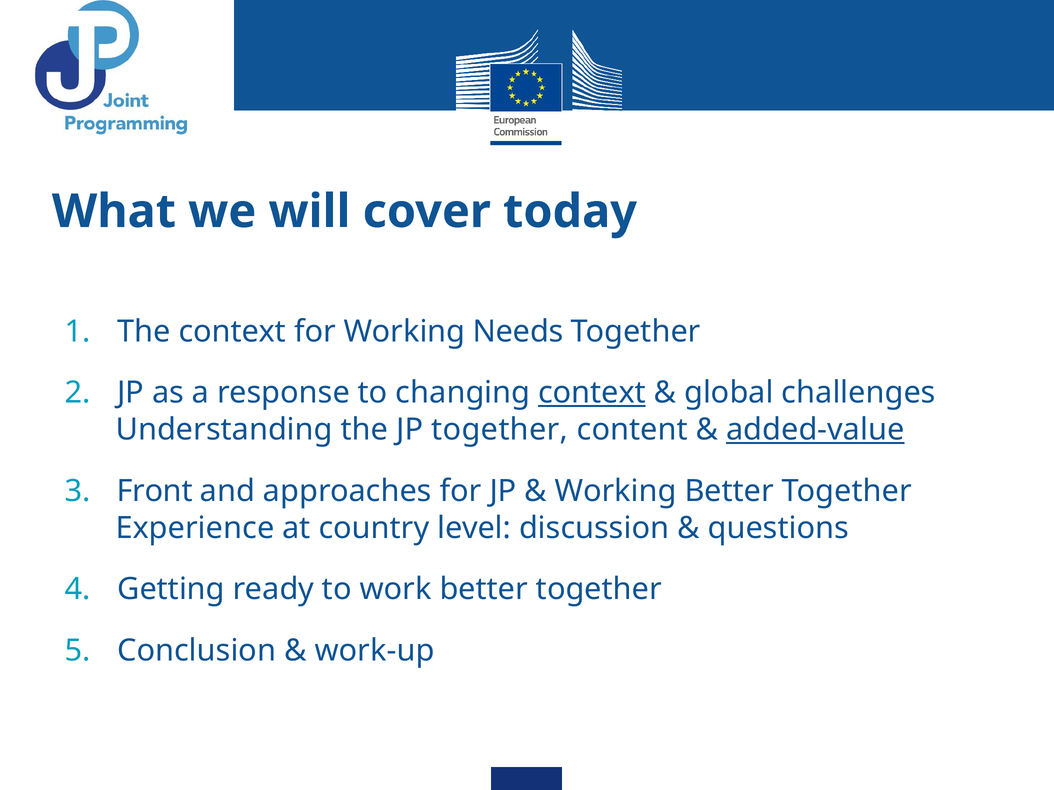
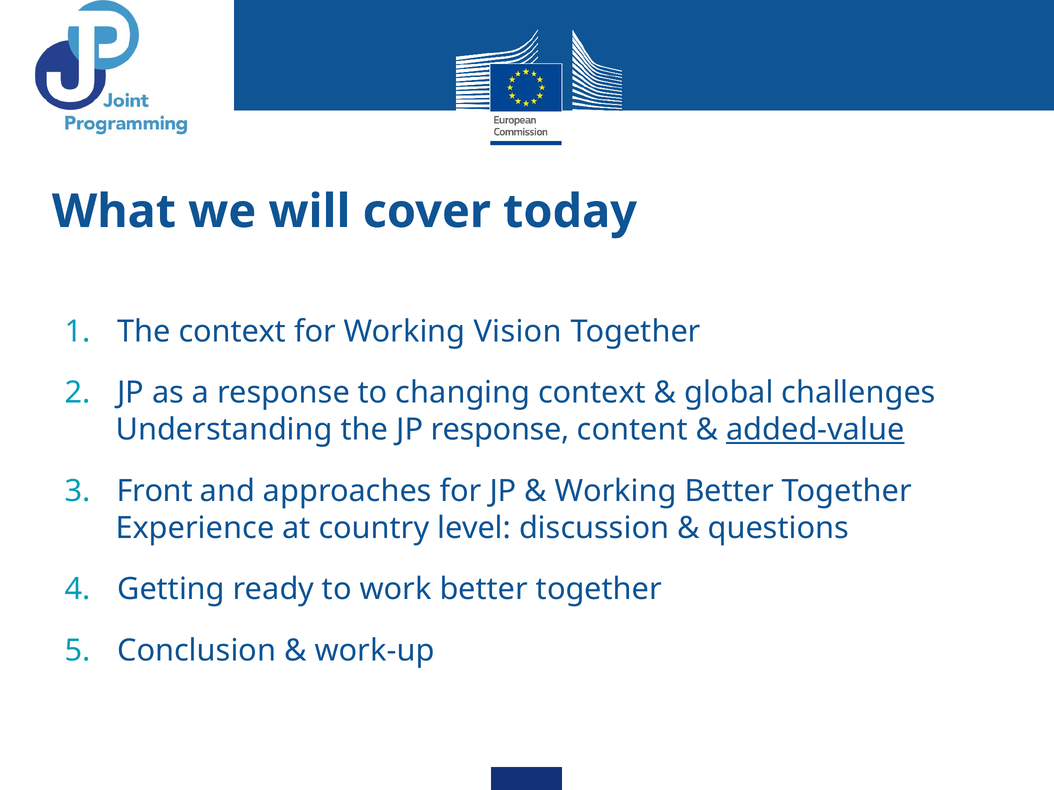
Needs: Needs -> Vision (518, 332)
context underline: present -> none (592, 393)
JP together: together -> response (500, 430)
